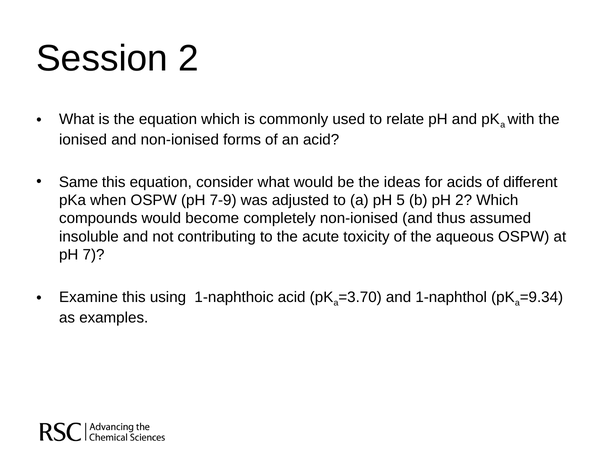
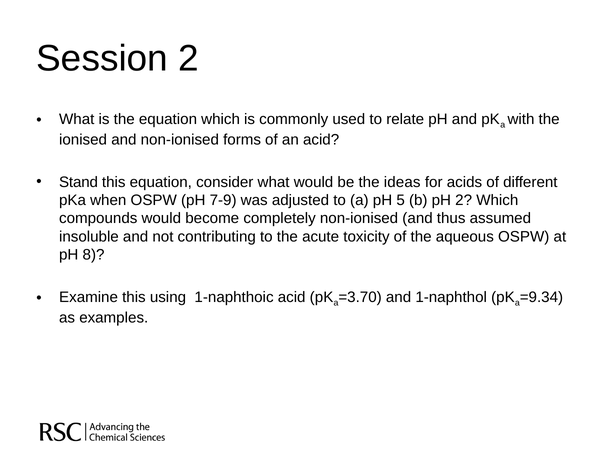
Same: Same -> Stand (79, 182)
7: 7 -> 8 (94, 255)
